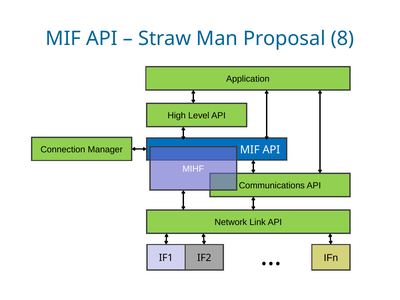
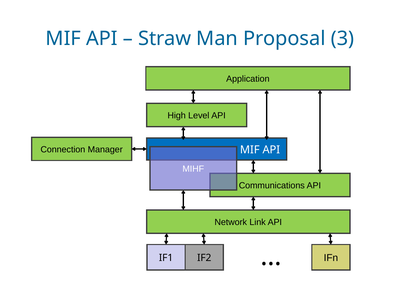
8: 8 -> 3 (342, 38)
